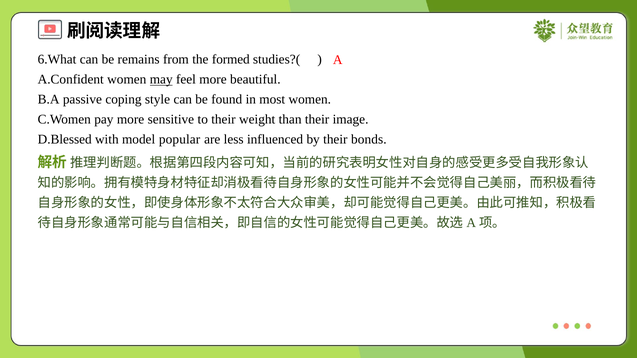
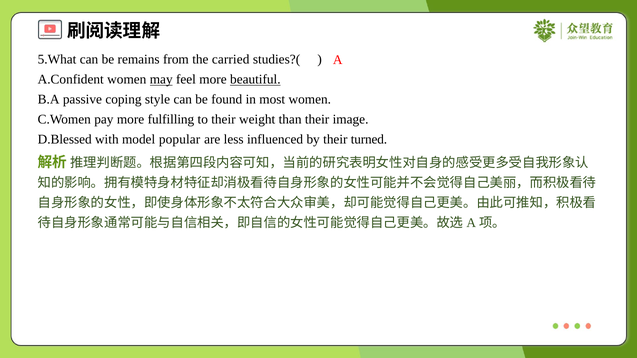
6.What: 6.What -> 5.What (57, 60)
formed: formed -> carried (231, 60)
beautiful underline: none -> present (255, 80)
sensitive: sensitive -> fulfilling (171, 119)
bonds: bonds -> turned (369, 139)
